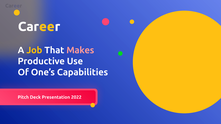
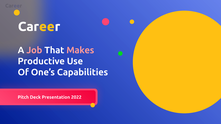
Job colour: yellow -> pink (34, 50)
